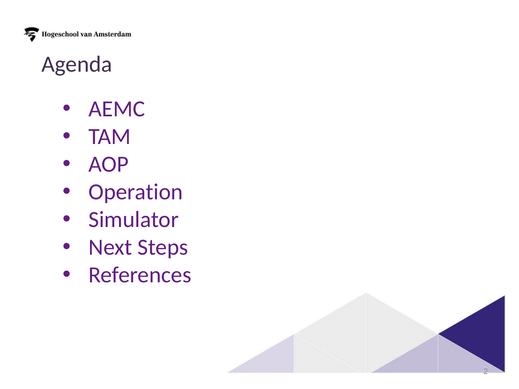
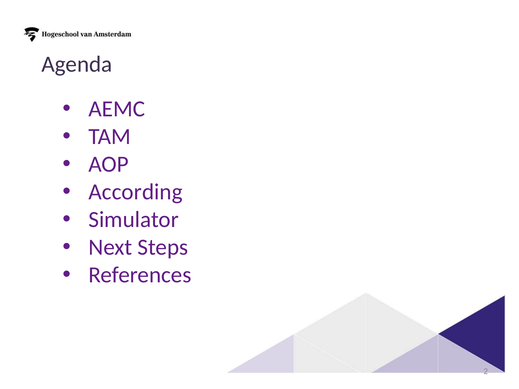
Operation: Operation -> According (136, 192)
